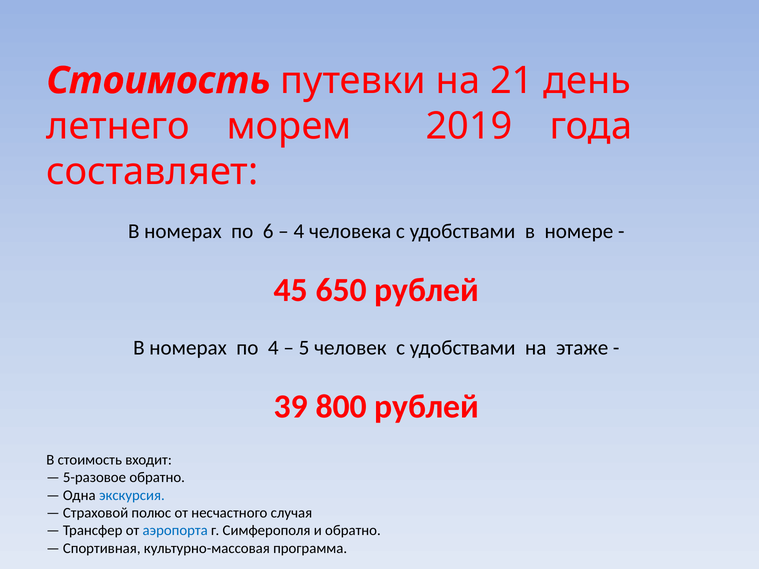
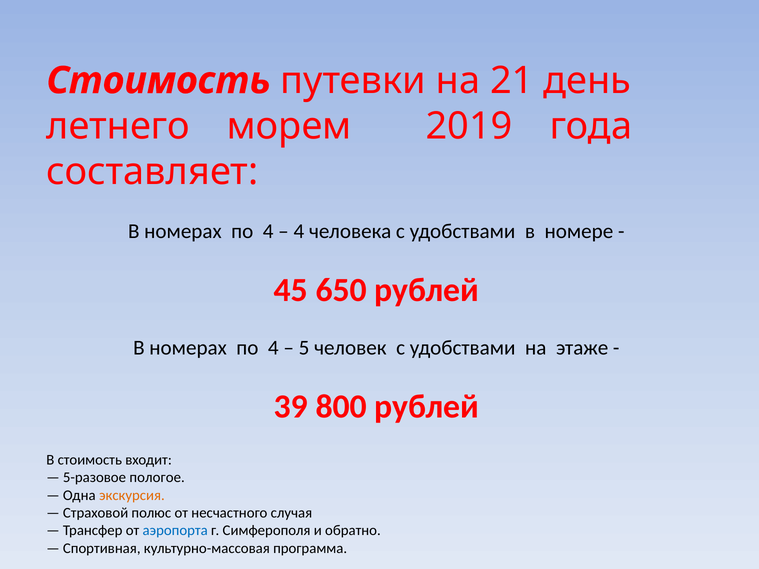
6: 6 -> 4 (268, 231)
5-разовое обратно: обратно -> пологое (157, 478)
экскурсия colour: blue -> orange (132, 495)
